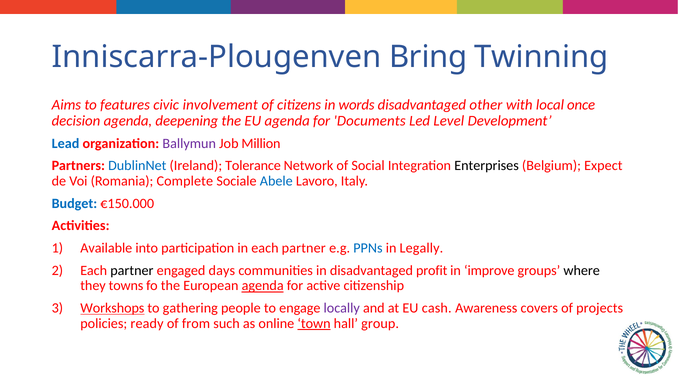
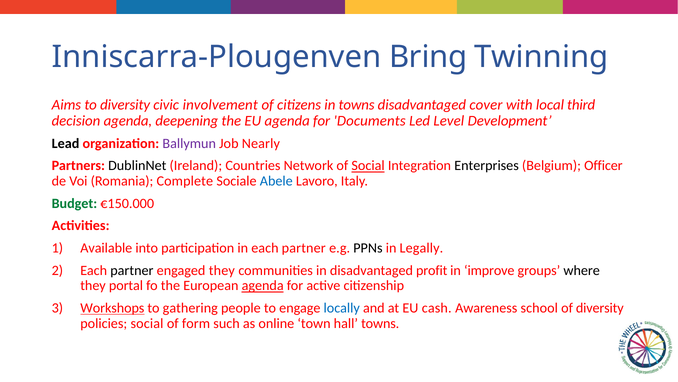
to features: features -> diversity (125, 104)
in words: words -> towns (357, 104)
other: other -> cover (486, 104)
once: once -> third (581, 104)
Lead colour: blue -> black (66, 143)
Million: Million -> Nearly (261, 143)
DublinNet colour: blue -> black (137, 166)
Tolerance: Tolerance -> Countries (253, 166)
Social underline: none -> present (368, 166)
Expect: Expect -> Officer (603, 166)
Budget colour: blue -> green (74, 203)
PPNs colour: blue -> black (368, 248)
engaged days: days -> they (222, 270)
towns: towns -> portal (126, 285)
locally colour: purple -> blue (342, 308)
covers: covers -> school (539, 308)
of projects: projects -> diversity (600, 308)
policies ready: ready -> social (147, 323)
from: from -> form (196, 323)
town underline: present -> none (314, 323)
hall group: group -> towns (380, 323)
